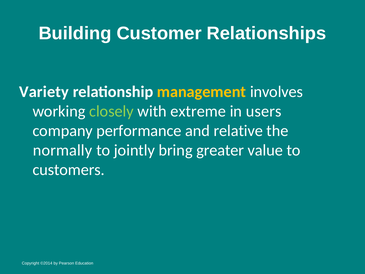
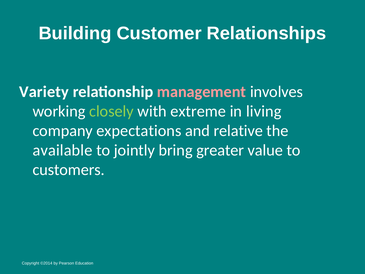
management colour: yellow -> pink (201, 92)
users: users -> living (264, 111)
performance: performance -> expectations (139, 131)
normally: normally -> available (63, 150)
